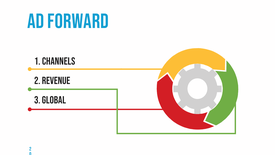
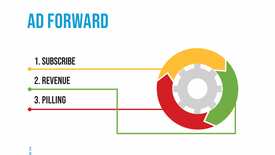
channels: channels -> subscribe (59, 61)
global: global -> pilling (54, 100)
